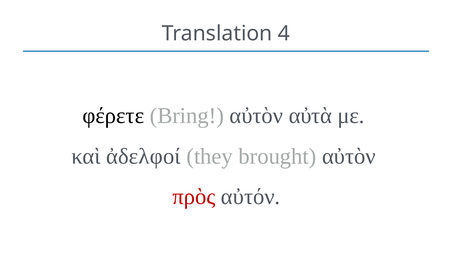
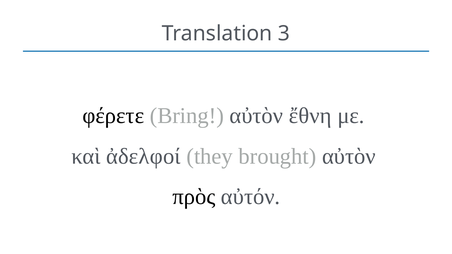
4: 4 -> 3 (284, 34)
αὐτὰ: αὐτὰ -> ἔθνη (310, 116)
πρὸς colour: red -> black (194, 197)
